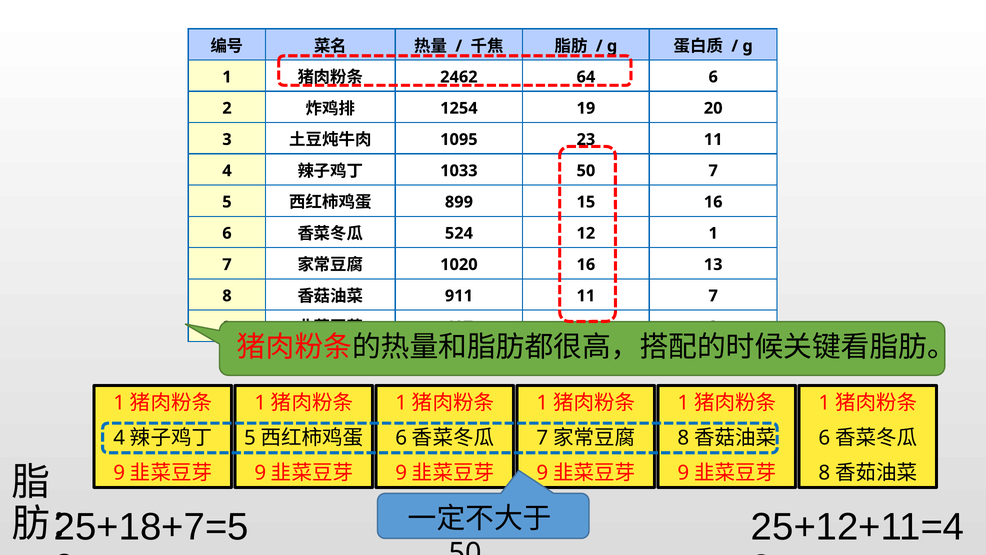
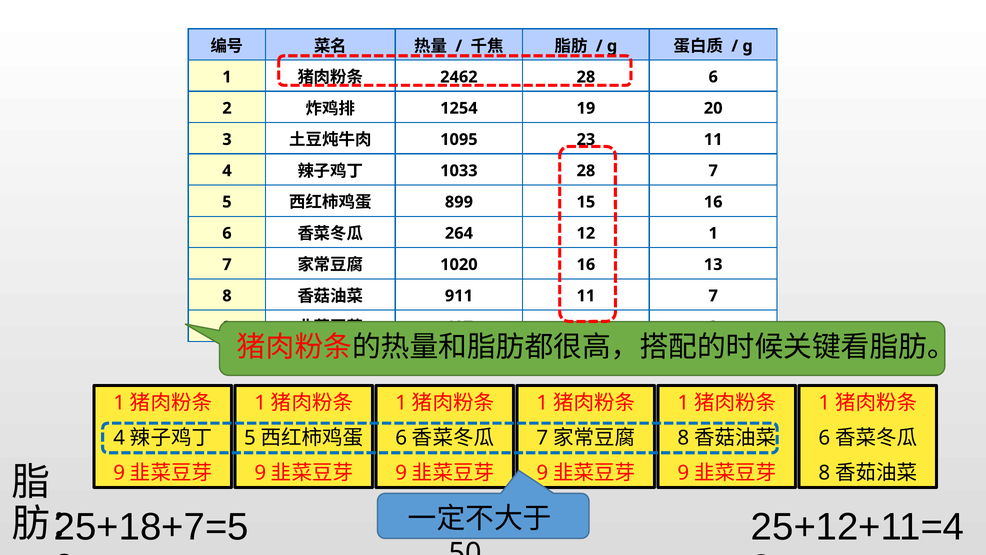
2462 64: 64 -> 28 (586, 77)
1033 50: 50 -> 28 (586, 171)
524: 524 -> 264 (459, 233)
